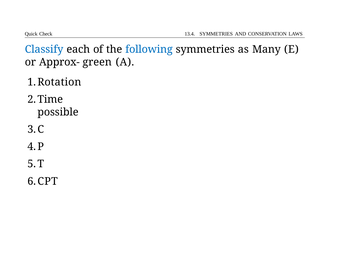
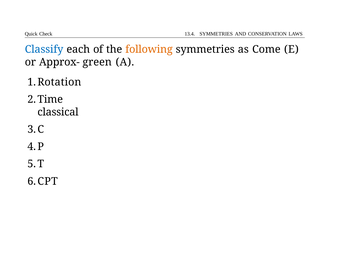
following colour: blue -> orange (149, 49)
Many: Many -> Come (266, 49)
possible: possible -> classical (58, 112)
